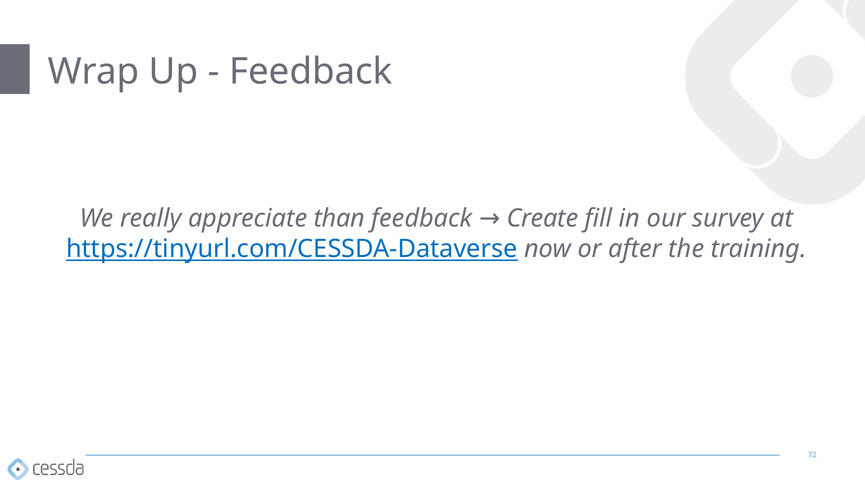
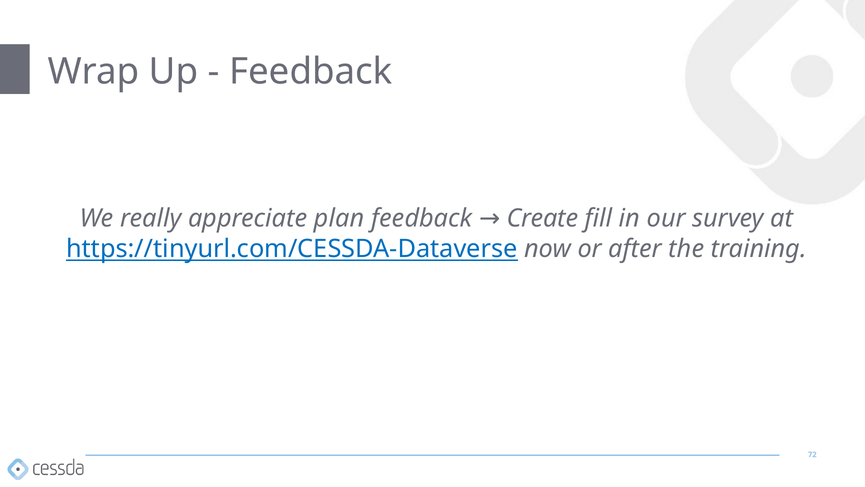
than: than -> plan (339, 218)
